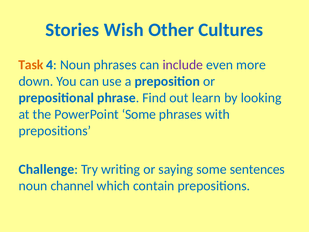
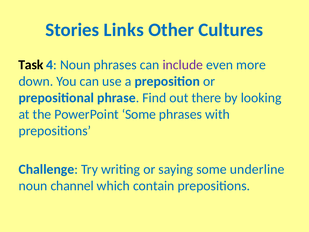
Wish: Wish -> Links (124, 30)
Task colour: orange -> black (31, 65)
learn: learn -> there (206, 98)
sentences: sentences -> underline (257, 169)
